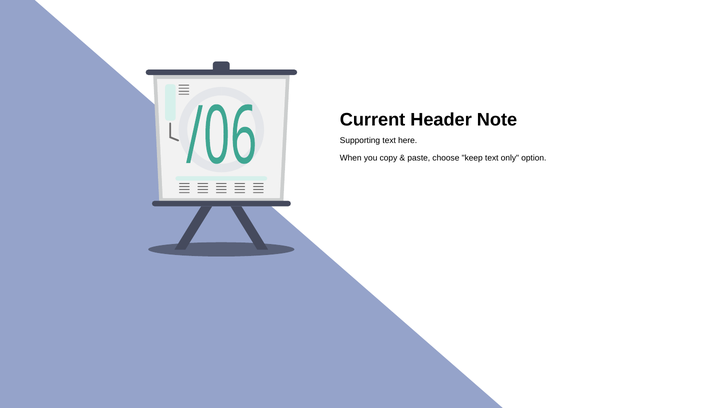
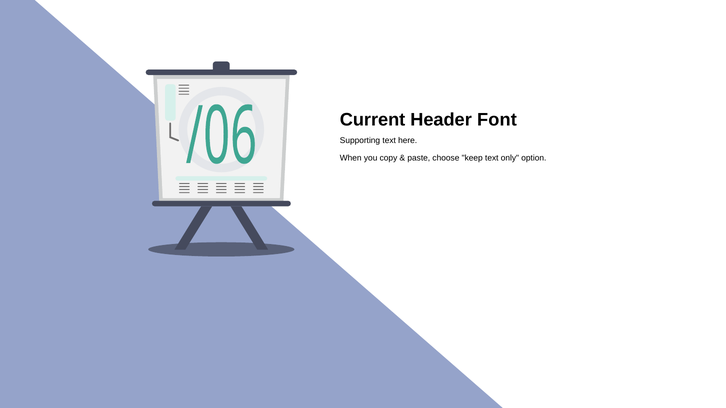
Note: Note -> Font (497, 120)
